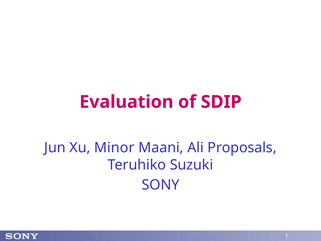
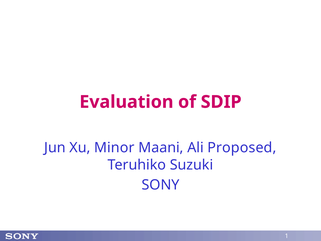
Proposals: Proposals -> Proposed (242, 148)
